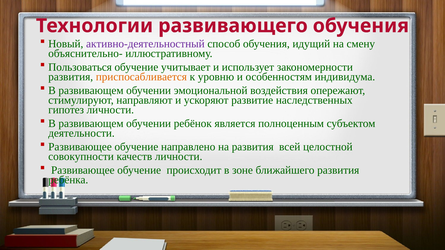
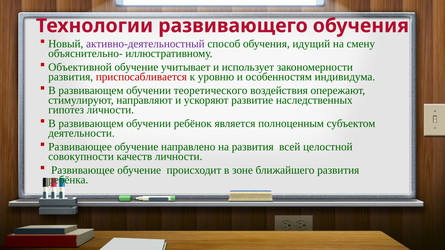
Пользоваться: Пользоваться -> Объективной (80, 67)
приспосабливается colour: orange -> red (141, 77)
эмоциональной: эмоциональной -> теоретического (211, 91)
